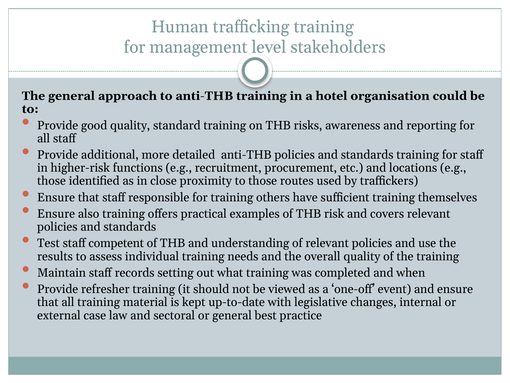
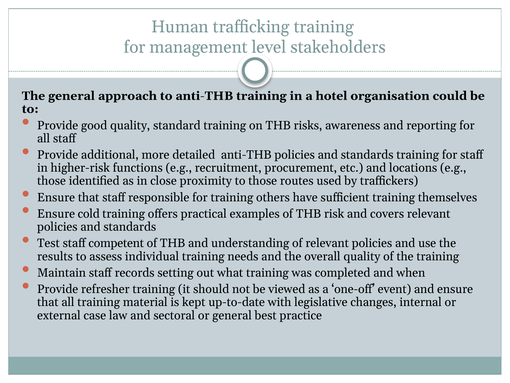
also: also -> cold (89, 214)
